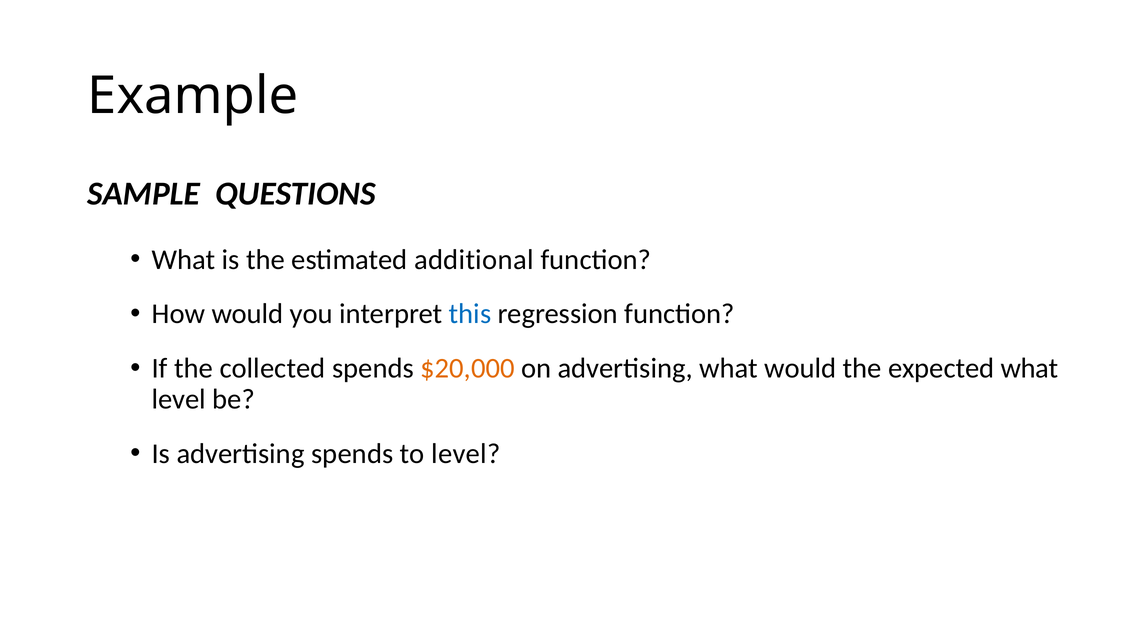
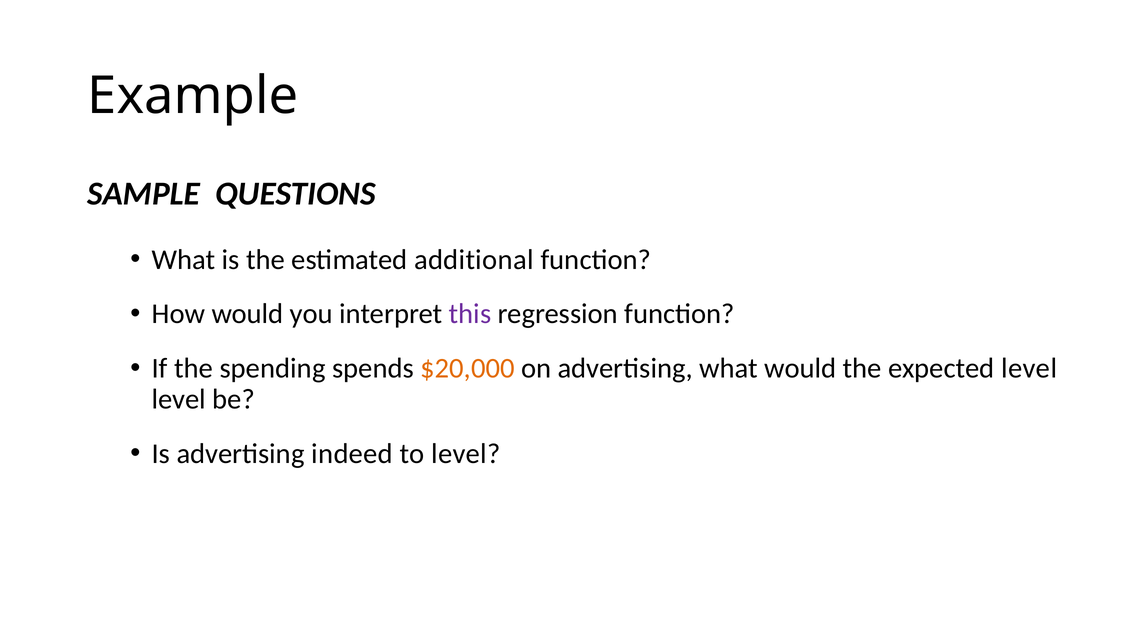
this colour: blue -> purple (470, 314)
collected: collected -> spending (273, 369)
expected what: what -> level (1029, 369)
advertising spends: spends -> indeed (352, 454)
